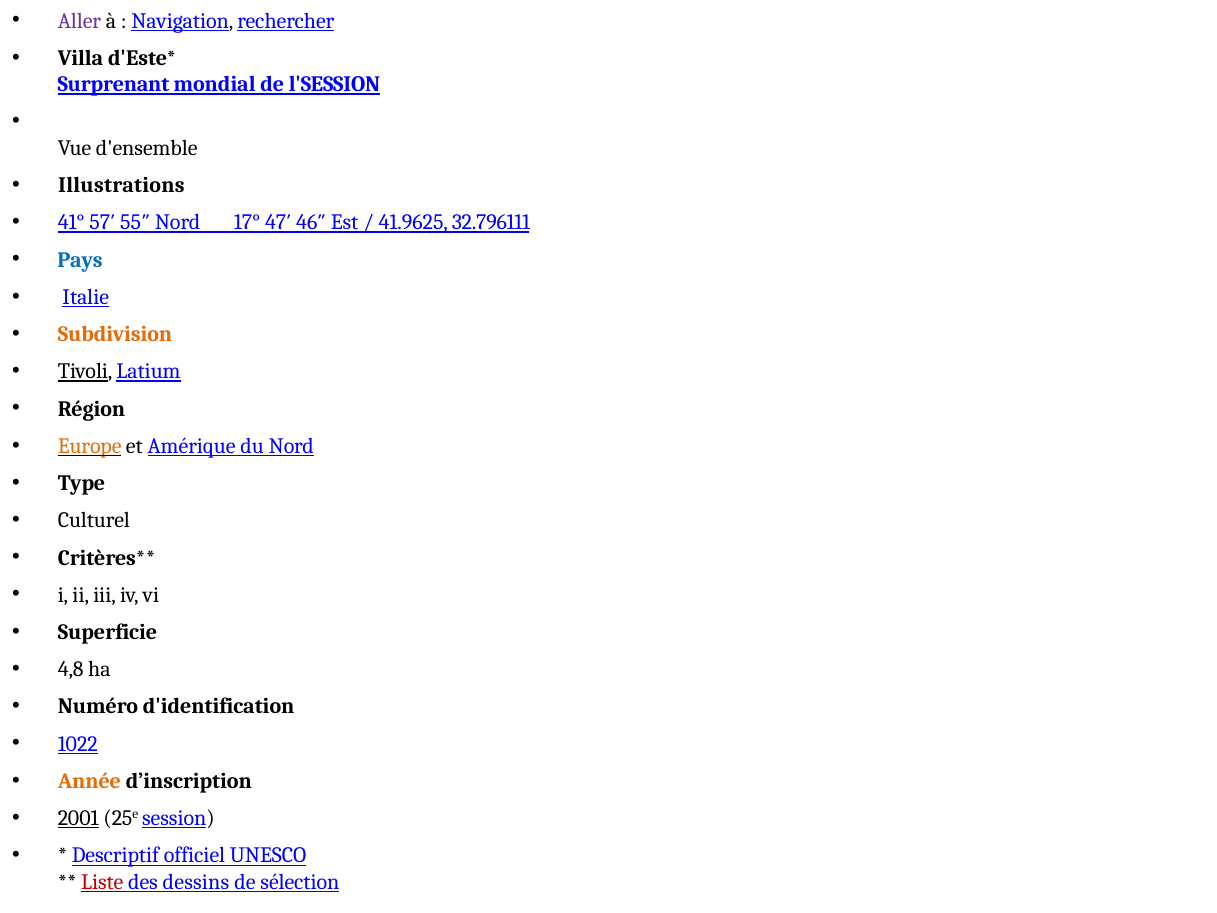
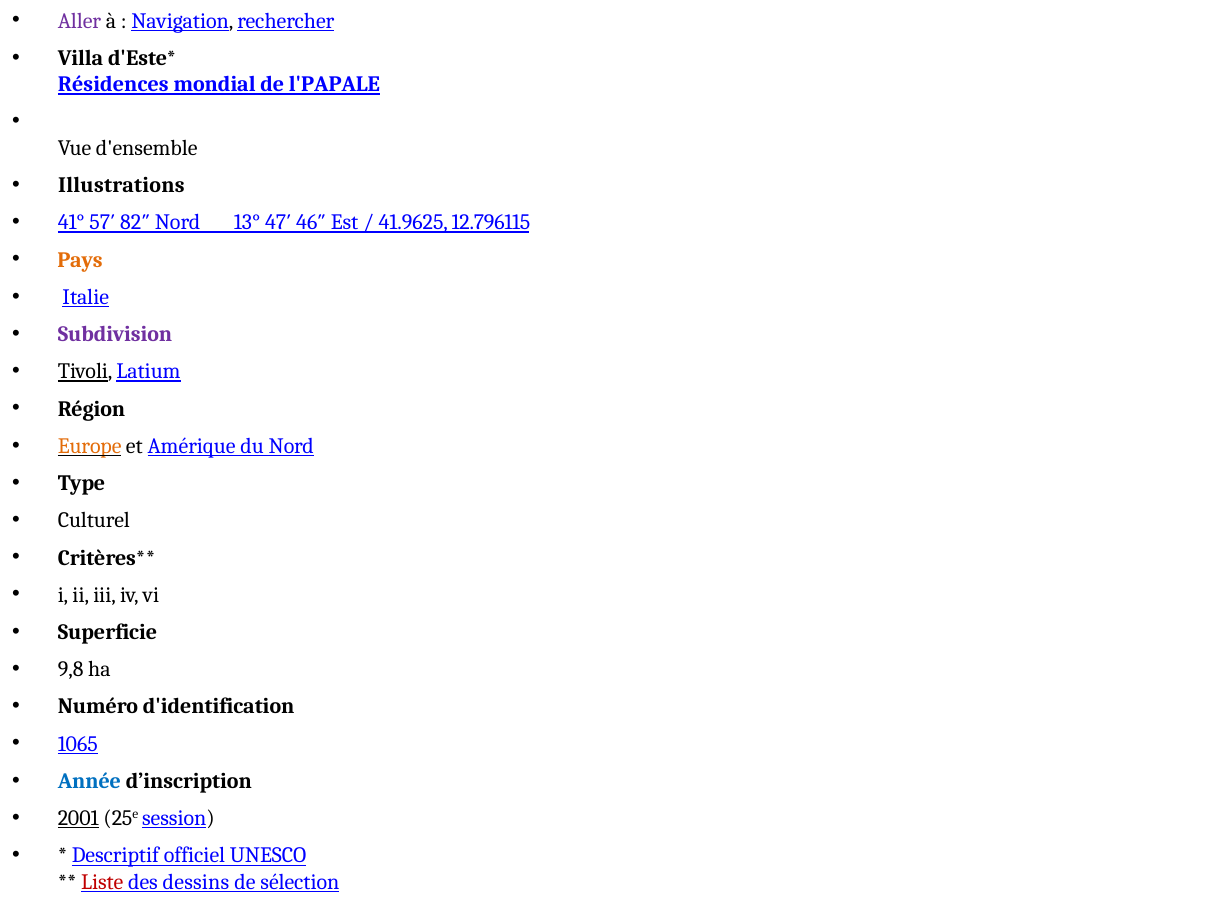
Surprenant: Surprenant -> Résidences (113, 84)
l'SESSION: l'SESSION -> l'PAPALE (334, 84)
55″: 55″ -> 82″ (135, 223)
17°: 17° -> 13° (247, 223)
32.796111: 32.796111 -> 12.796115 (491, 223)
Pays colour: blue -> orange (80, 260)
Subdivision colour: orange -> purple (115, 334)
4,8: 4,8 -> 9,8 (71, 669)
1022: 1022 -> 1065 (78, 744)
Année colour: orange -> blue (89, 781)
